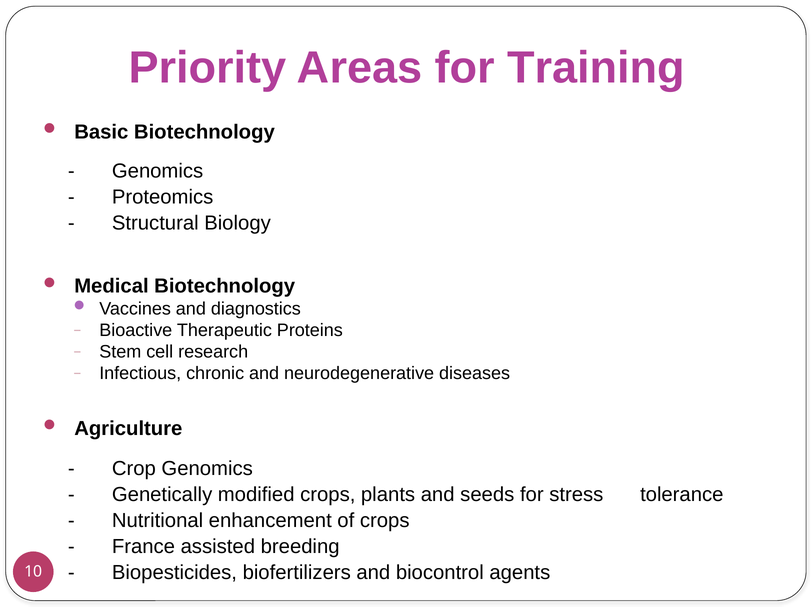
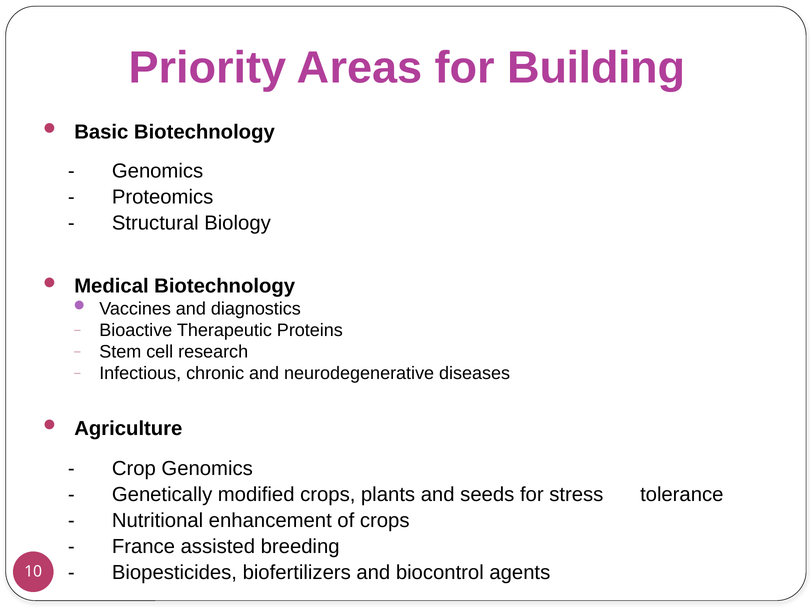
Training: Training -> Building (596, 68)
